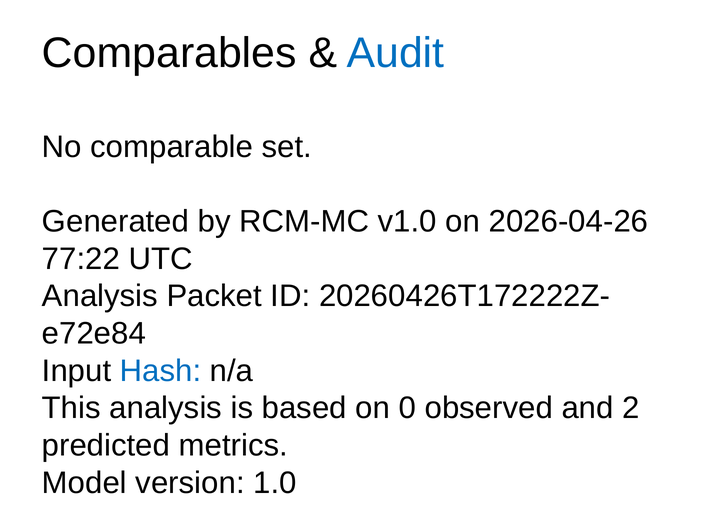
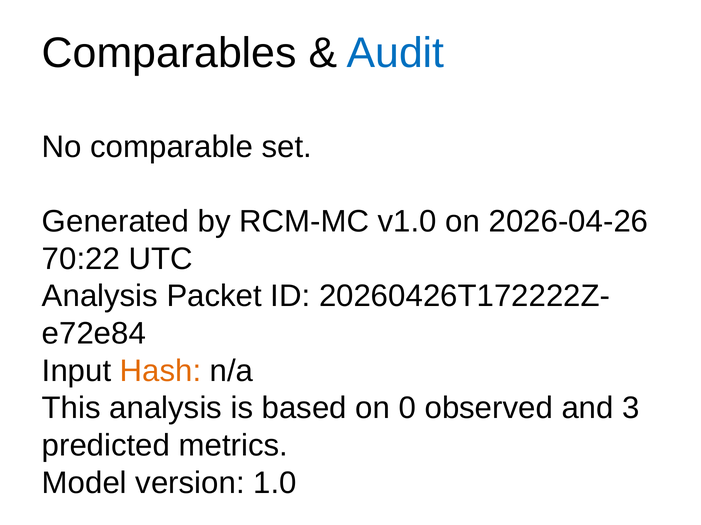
77:22: 77:22 -> 70:22 (81, 259)
Hash colour: blue -> orange (161, 371)
2: 2 -> 3 (631, 409)
